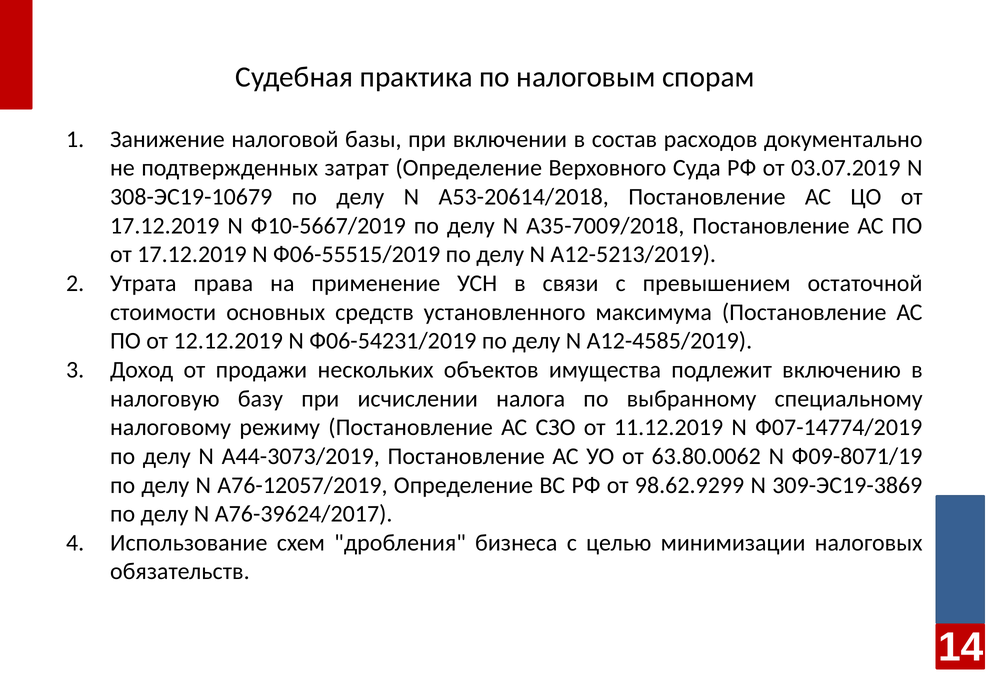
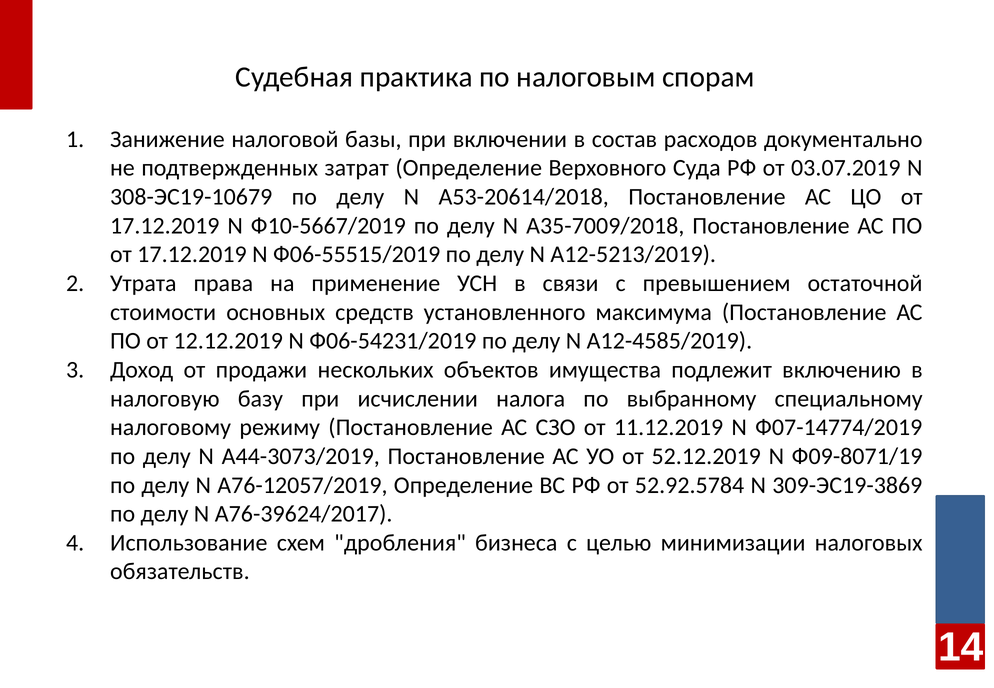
63.80.0062: 63.80.0062 -> 52.12.2019 (706, 457)
98.62.9299: 98.62.9299 -> 52.92.5784 (690, 485)
